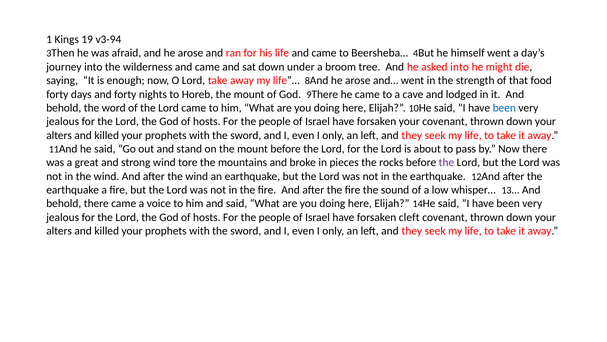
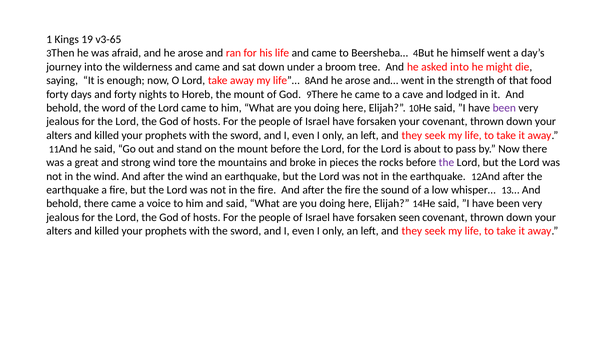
v3-94: v3-94 -> v3-65 (108, 39)
been colour: blue -> purple (504, 108)
cleft: cleft -> seen (409, 217)
